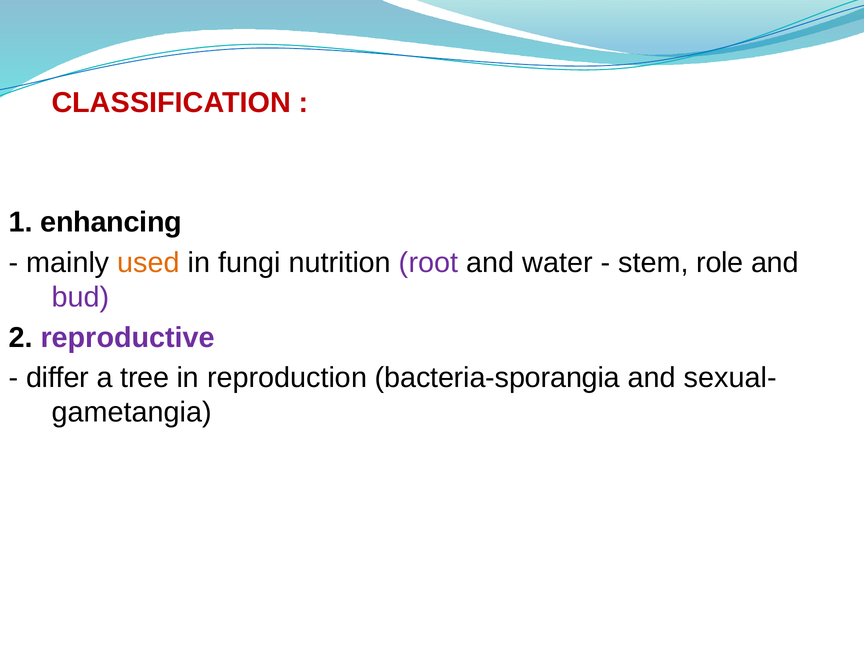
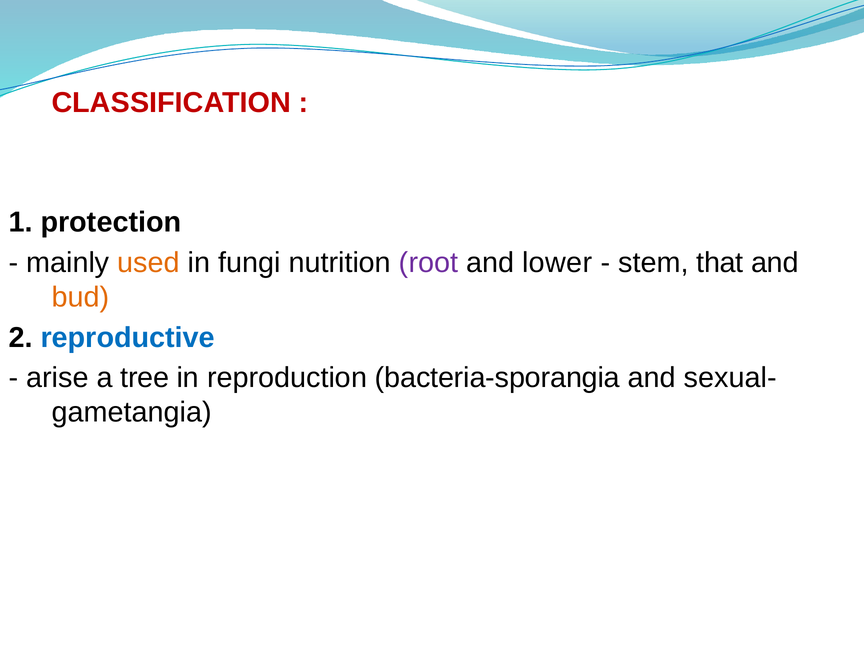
enhancing: enhancing -> protection (111, 222)
water: water -> lower (557, 263)
role: role -> that (720, 263)
bud colour: purple -> orange (81, 297)
reproductive colour: purple -> blue (128, 338)
differ: differ -> arise (57, 378)
